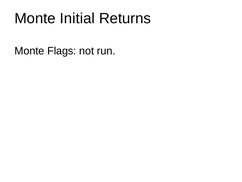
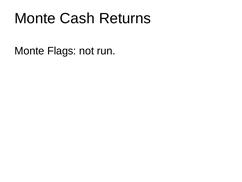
Initial: Initial -> Cash (77, 18)
